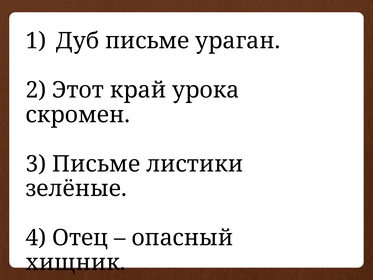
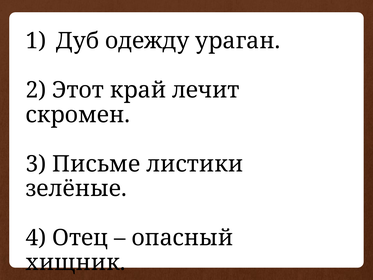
Дуб письме: письме -> одежду (147, 41)
урока: урока -> лечит (206, 90)
